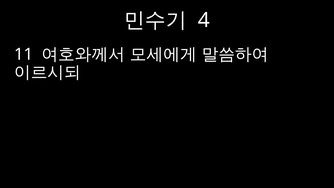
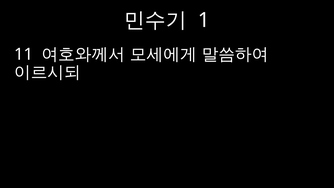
4: 4 -> 1 (204, 20)
